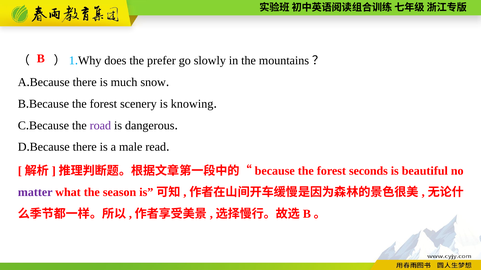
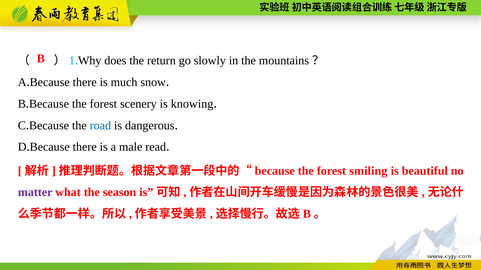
prefer: prefer -> return (161, 61)
road colour: purple -> blue (100, 126)
seconds: seconds -> smiling (368, 171)
